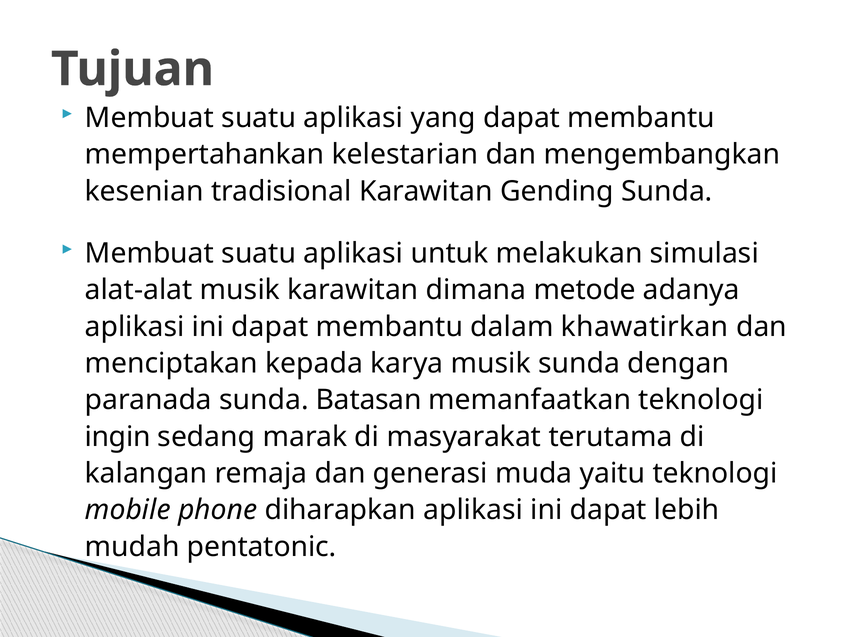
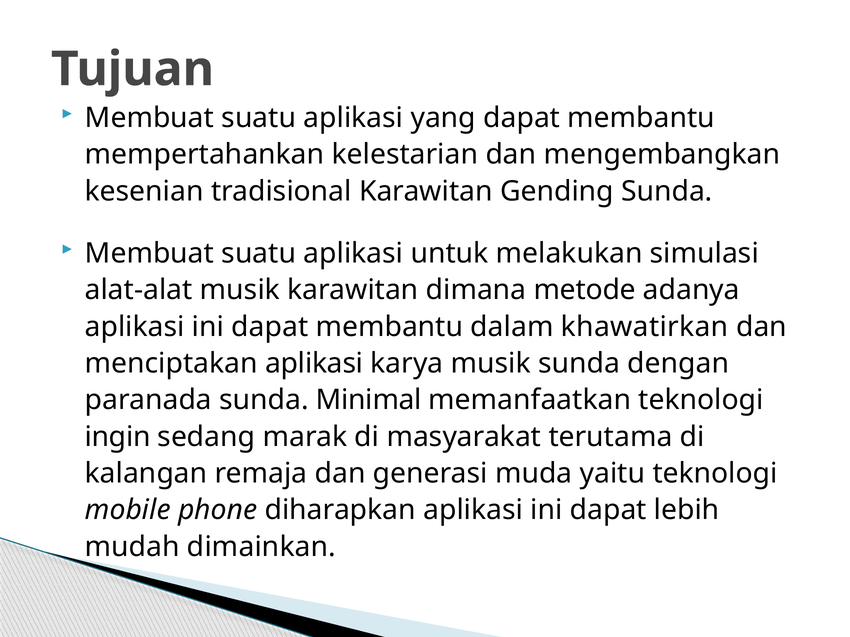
menciptakan kepada: kepada -> aplikasi (314, 364)
Batasan: Batasan -> Minimal (369, 400)
pentatonic: pentatonic -> dimainkan (262, 547)
